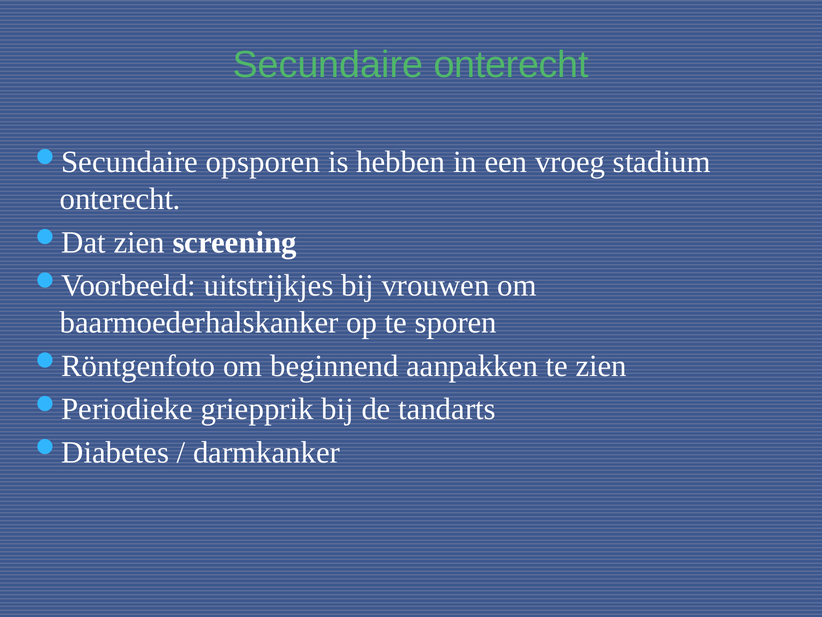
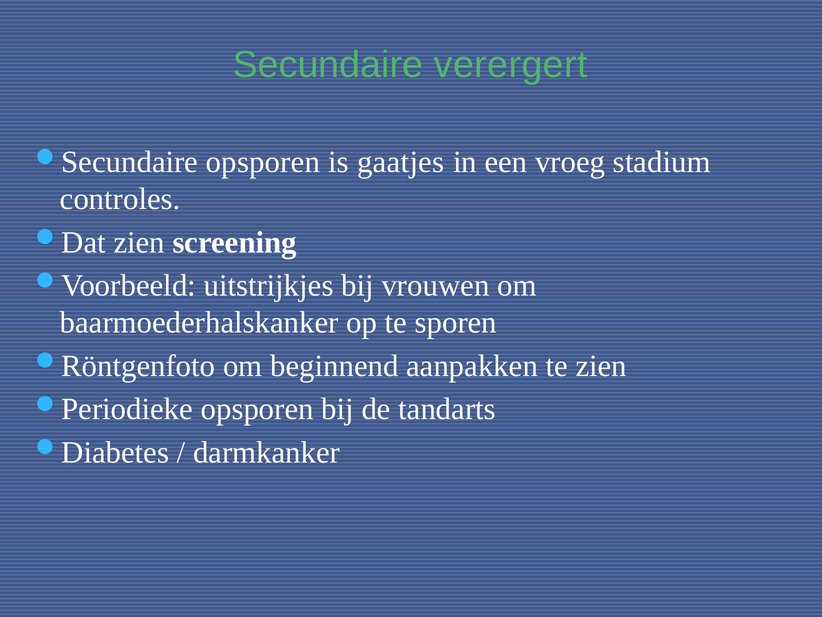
Secundaire onterecht: onterecht -> verergert (511, 65)
hebben: hebben -> gaatjes (401, 162)
onterecht: onterecht -> controles (120, 199)
griepprik: griepprik -> opsporen (257, 409)
